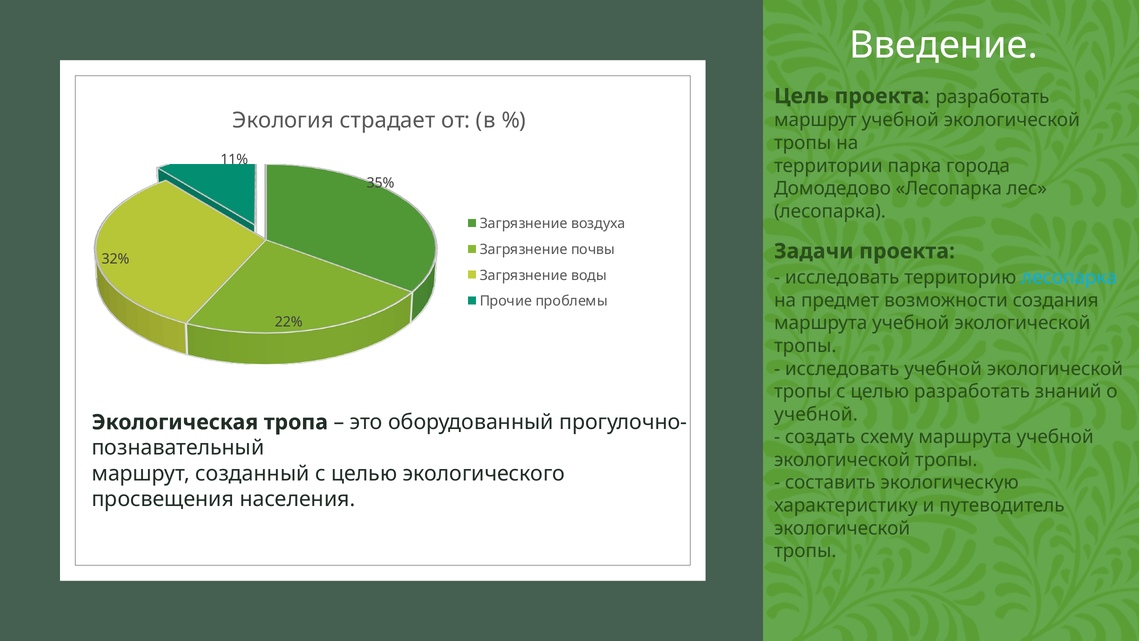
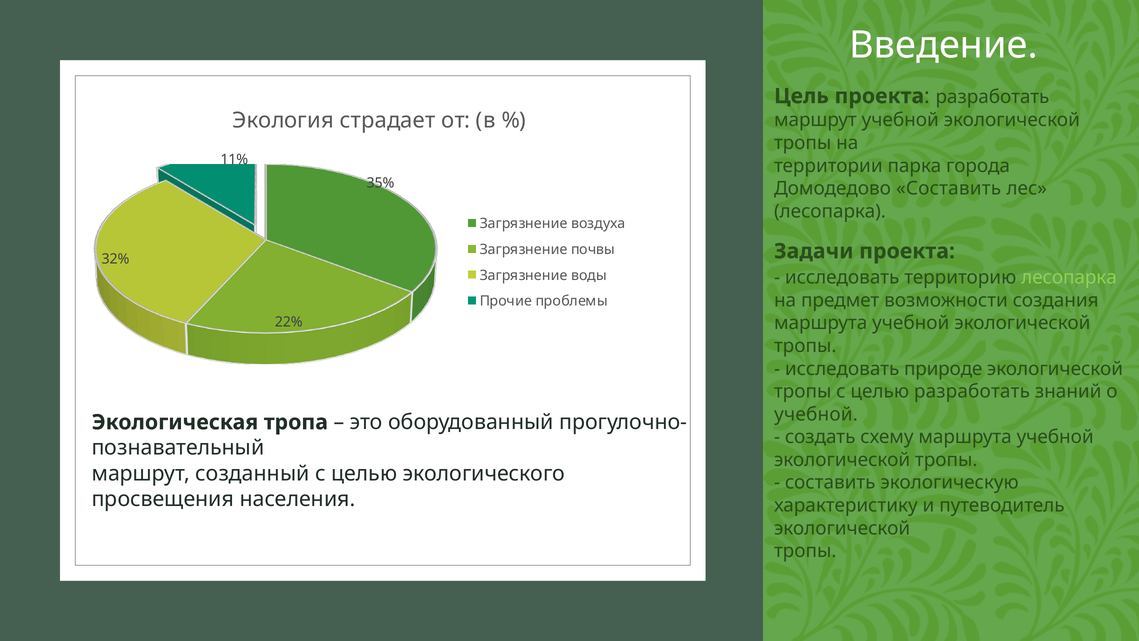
Домодедово Лесопарка: Лесопарка -> Составить (949, 188)
лесопарка colour: light blue -> light green (1069, 278)
исследовать учебной: учебной -> природе (943, 369)
